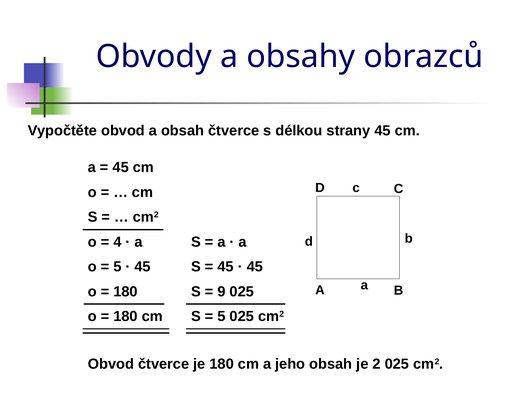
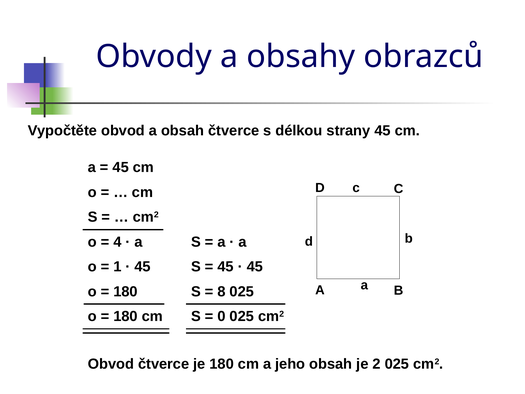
5: 5 -> 1 (117, 267)
9: 9 -> 8 (222, 291)
5: 5 -> 0 (222, 316)
